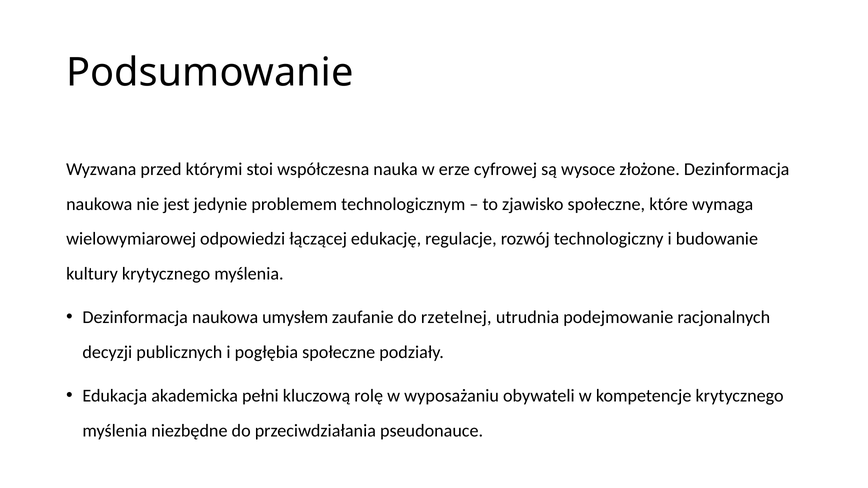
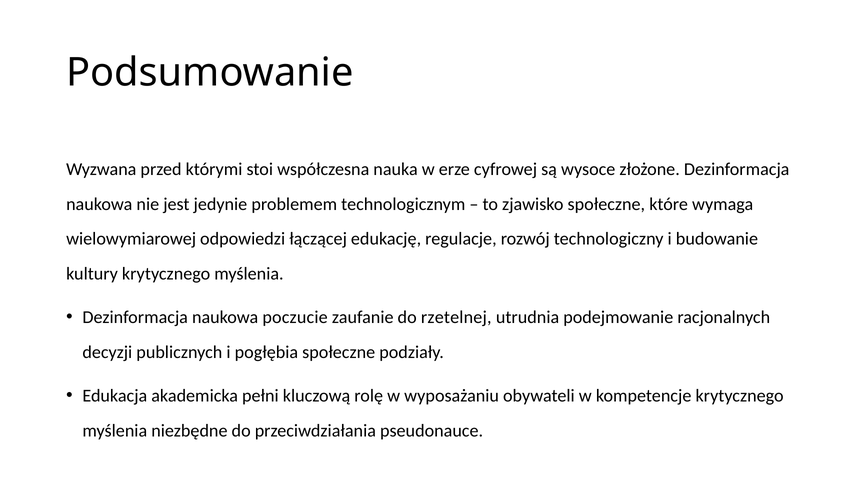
umysłem: umysłem -> poczucie (295, 318)
